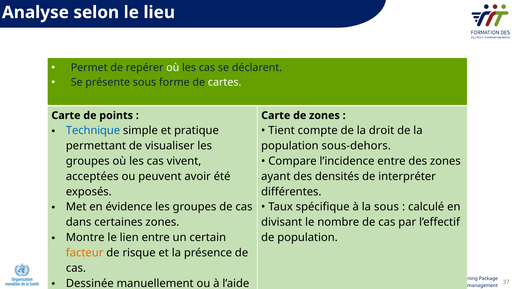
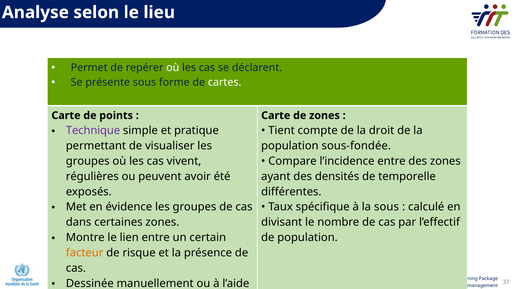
Technique colour: blue -> purple (93, 131)
sous-dehors: sous-dehors -> sous-fondée (356, 146)
acceptées: acceptées -> régulières (92, 176)
interpréter: interpréter -> temporelle (407, 176)
